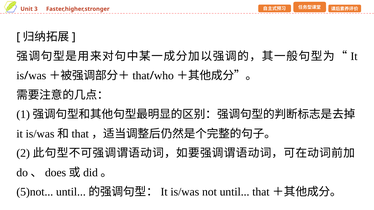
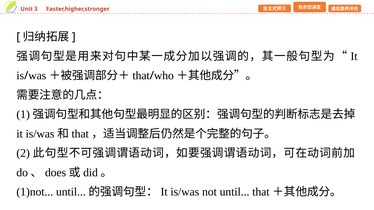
5)not: 5)not -> 1)not (35, 192)
